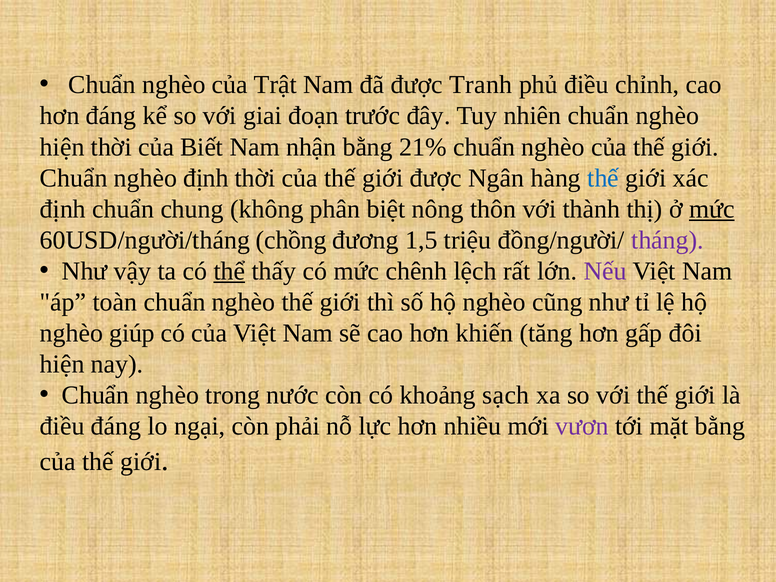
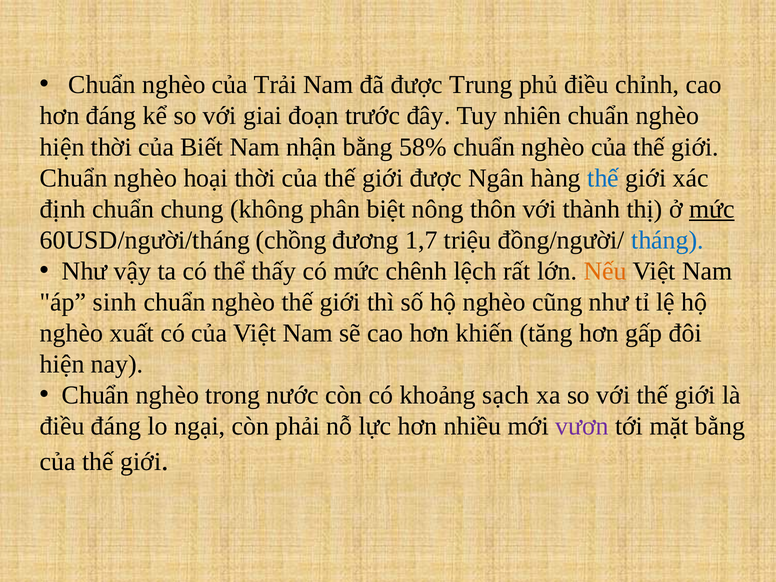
Trật: Trật -> Trải (275, 85)
Tranh: Tranh -> Trung (481, 85)
21%: 21% -> 58% (423, 147)
nghèo định: định -> hoại (206, 178)
1,5: 1,5 -> 1,7 (421, 240)
tháng colour: purple -> blue (668, 240)
thể underline: present -> none (229, 271)
Nếu colour: purple -> orange (605, 271)
toàn: toàn -> sinh (115, 302)
giúp: giúp -> xuất (132, 333)
